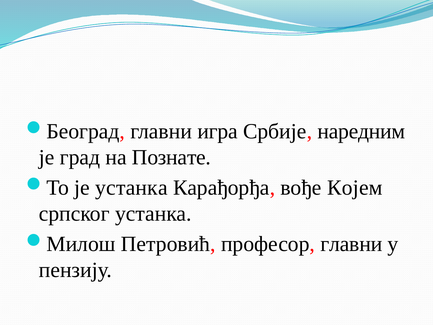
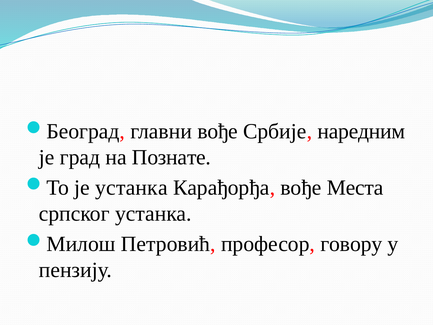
главни игра: игра -> вође (218, 131)
Којем: Којем -> Места (355, 188)
професор главни: главни -> говору (351, 244)
